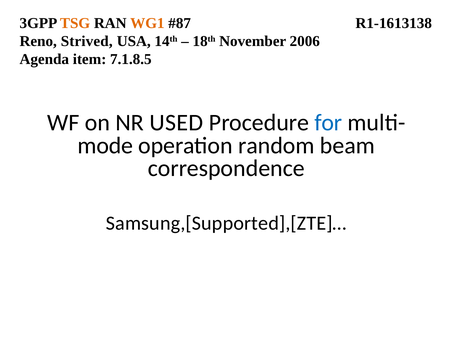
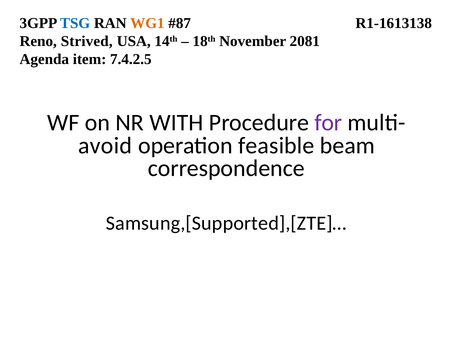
TSG colour: orange -> blue (75, 23)
2006: 2006 -> 2081 (305, 41)
7.1.8.5: 7.1.8.5 -> 7.4.2.5 (131, 59)
USED: USED -> WITH (176, 123)
for colour: blue -> purple (328, 123)
mode: mode -> avoid (105, 146)
random: random -> feasible (276, 146)
